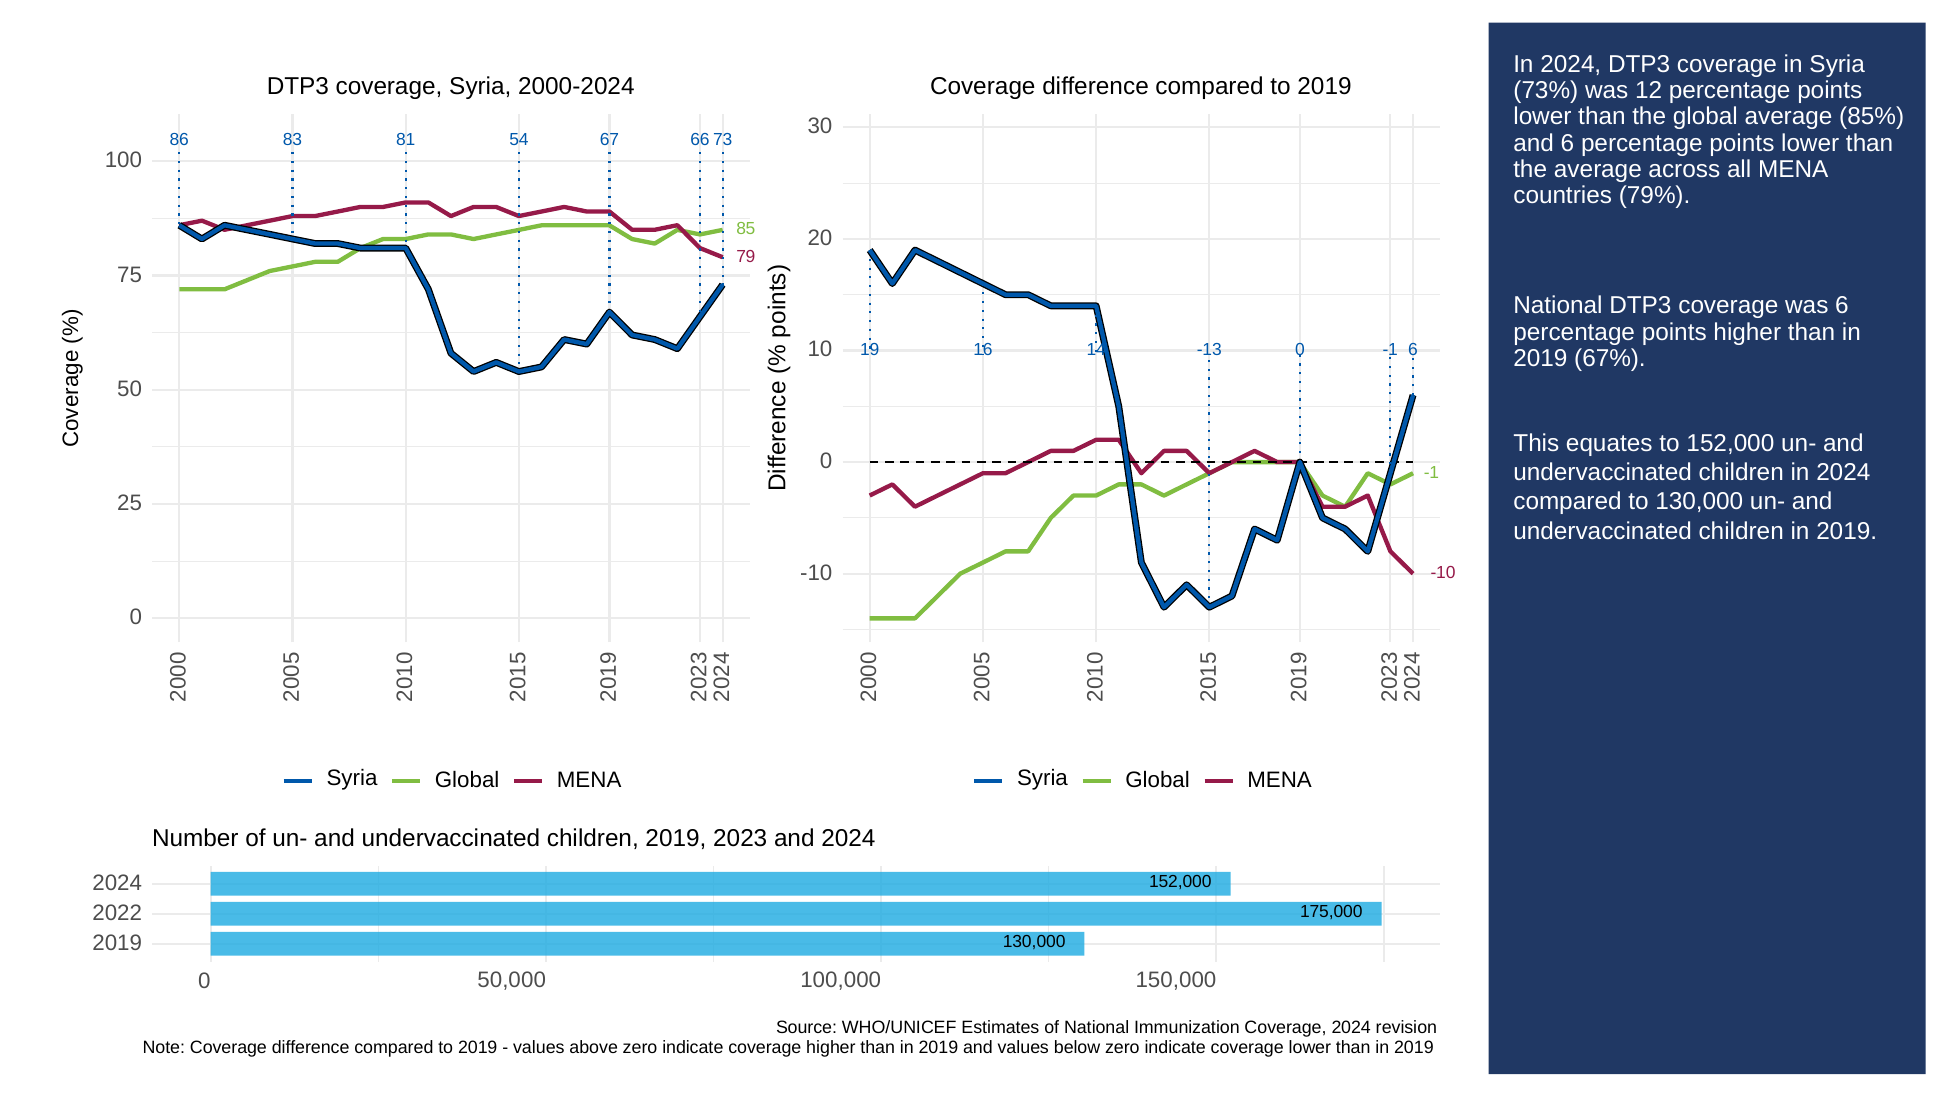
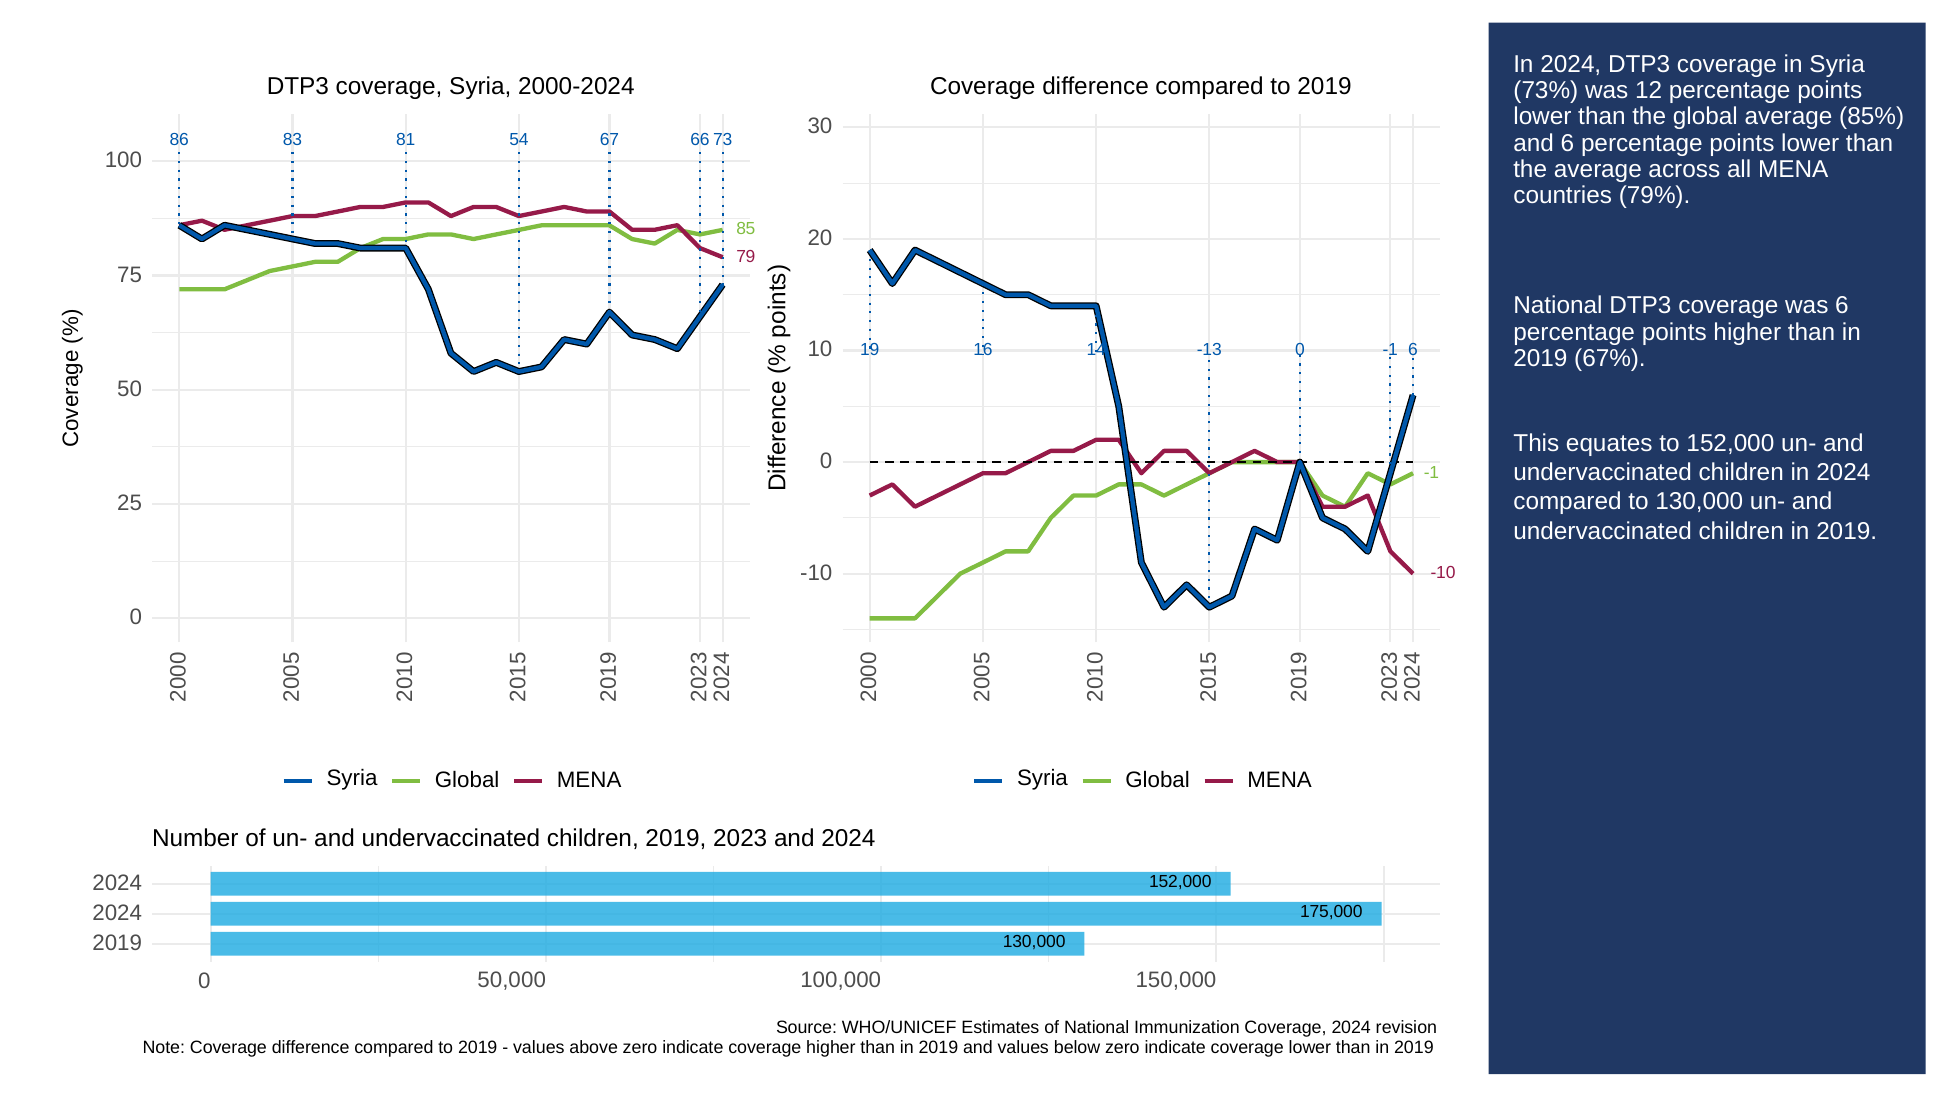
2022: 2022 -> 2024 (117, 913)
